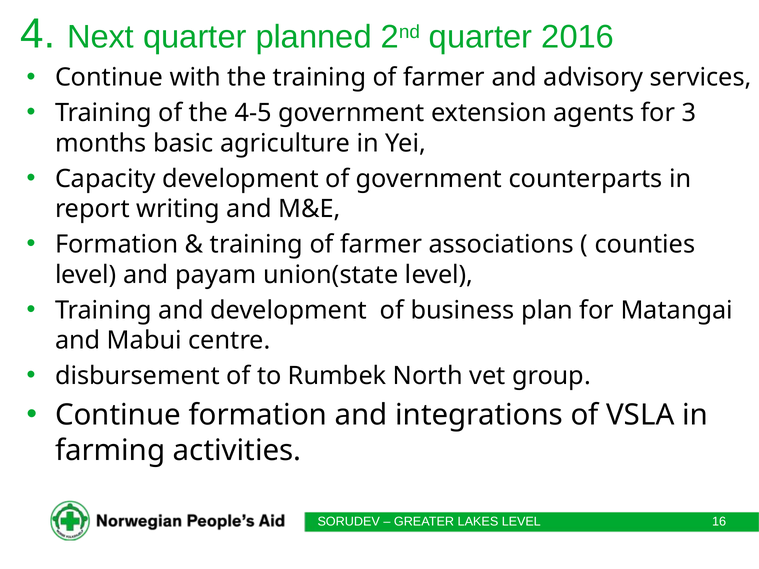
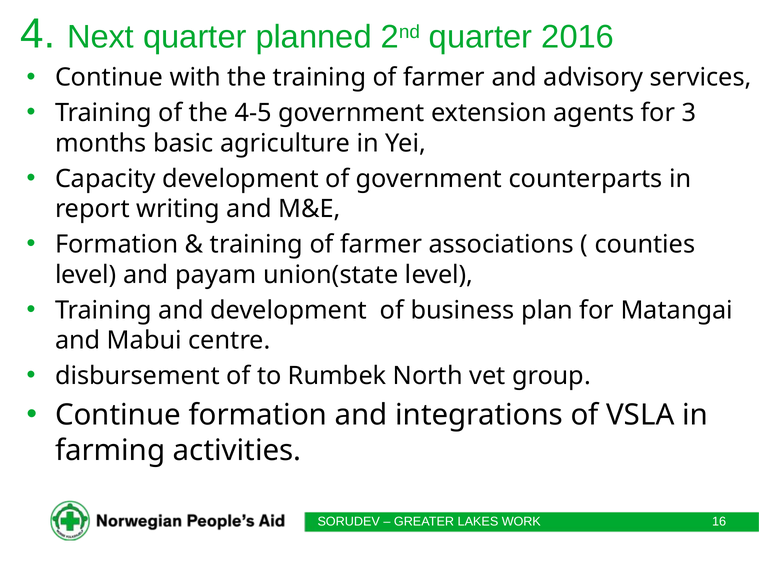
LAKES LEVEL: LEVEL -> WORK (521, 522)
